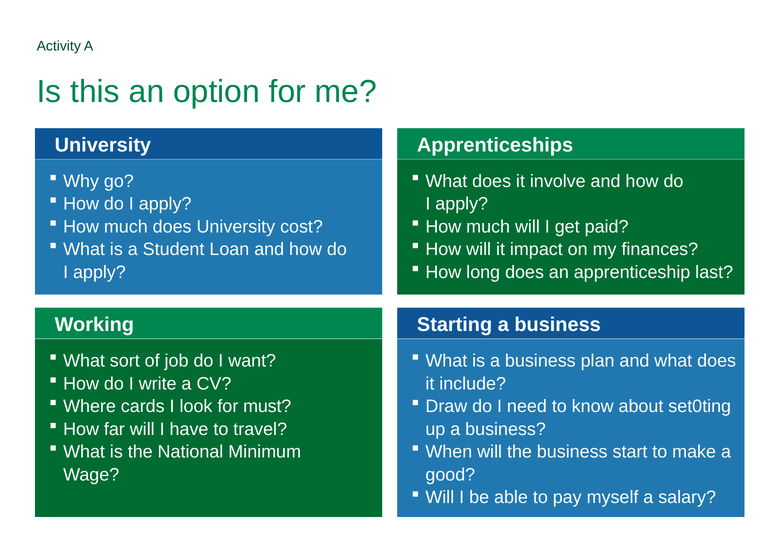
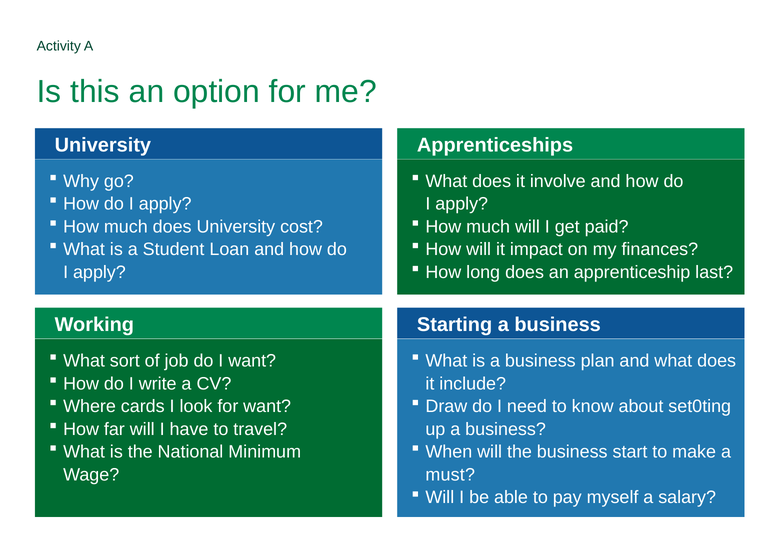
for must: must -> want (267, 406)
good: good -> must (450, 475)
